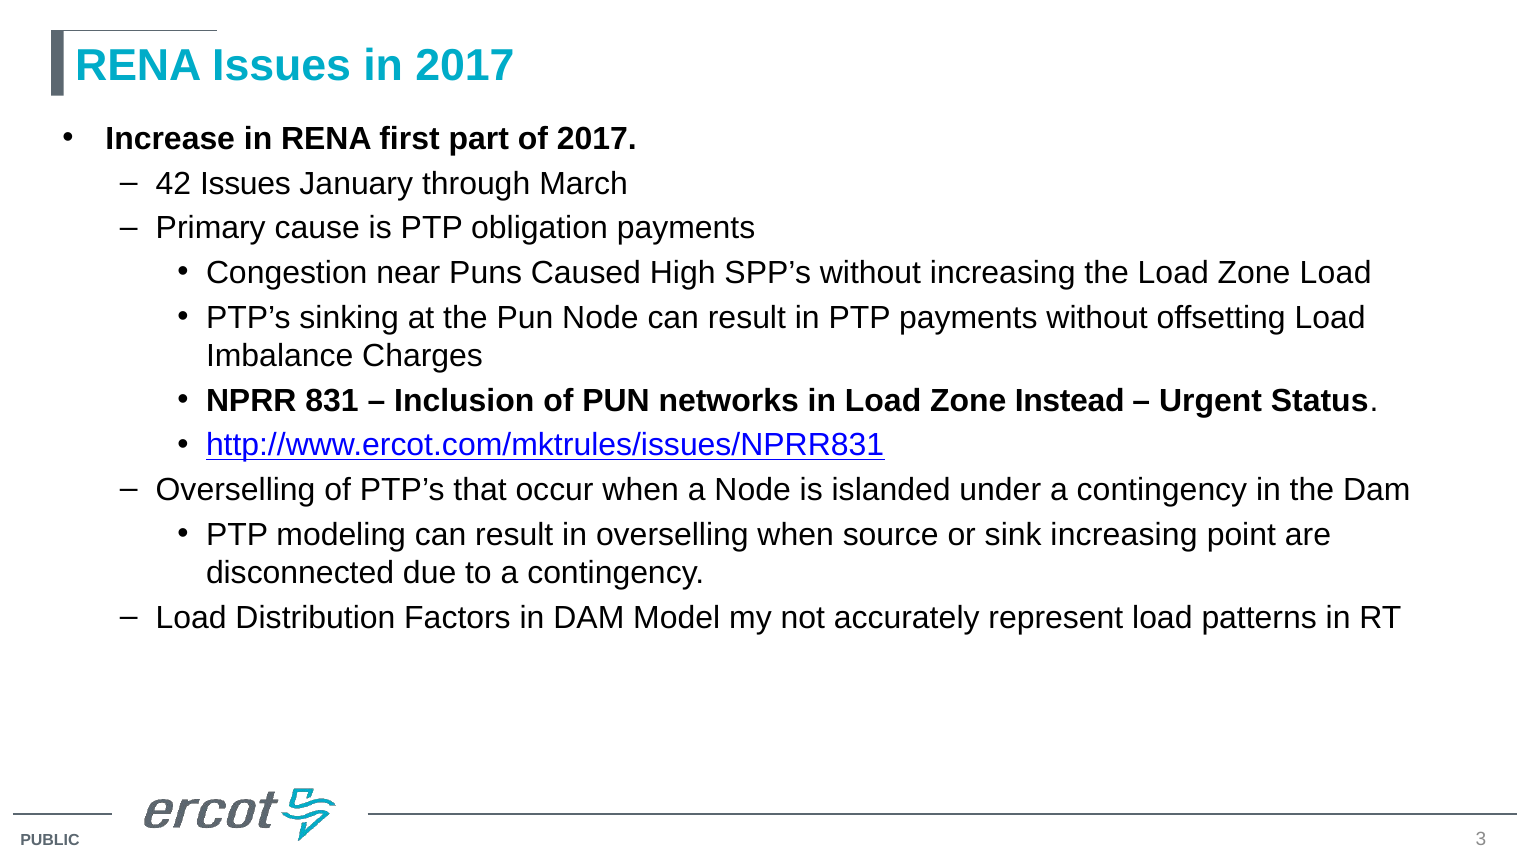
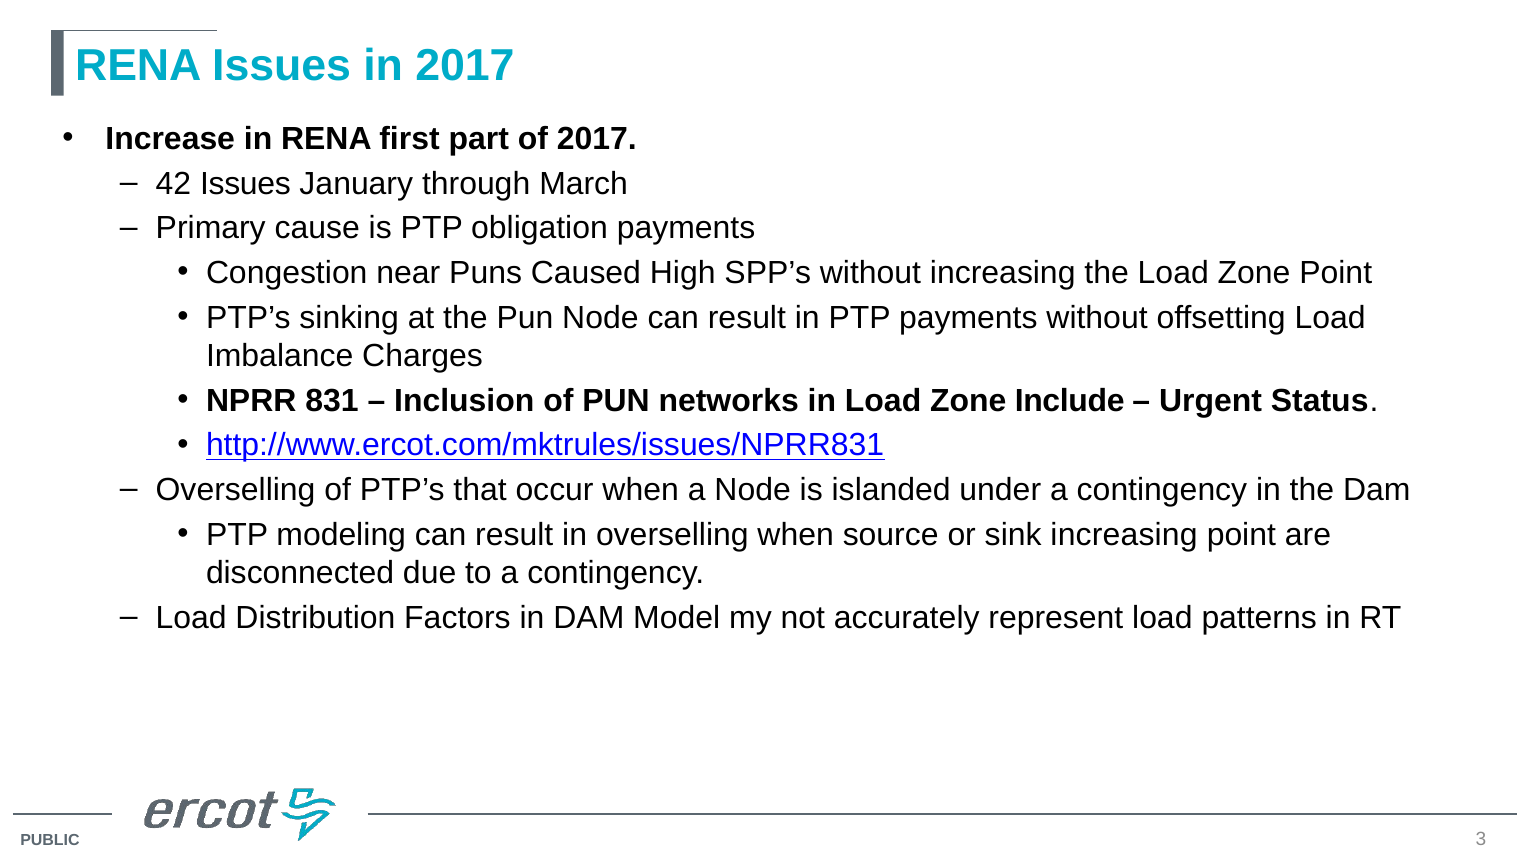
Zone Load: Load -> Point (1336, 273)
Instead: Instead -> Include (1070, 401)
